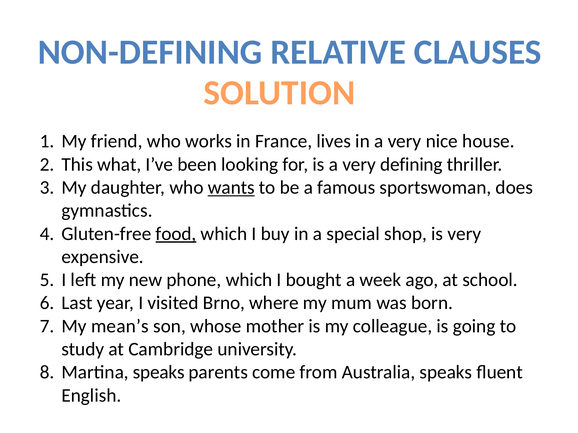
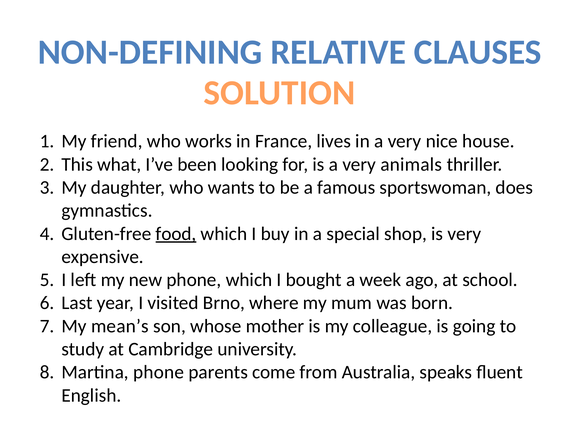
defining: defining -> animals (411, 165)
wants underline: present -> none (231, 188)
Martina speaks: speaks -> phone (158, 373)
